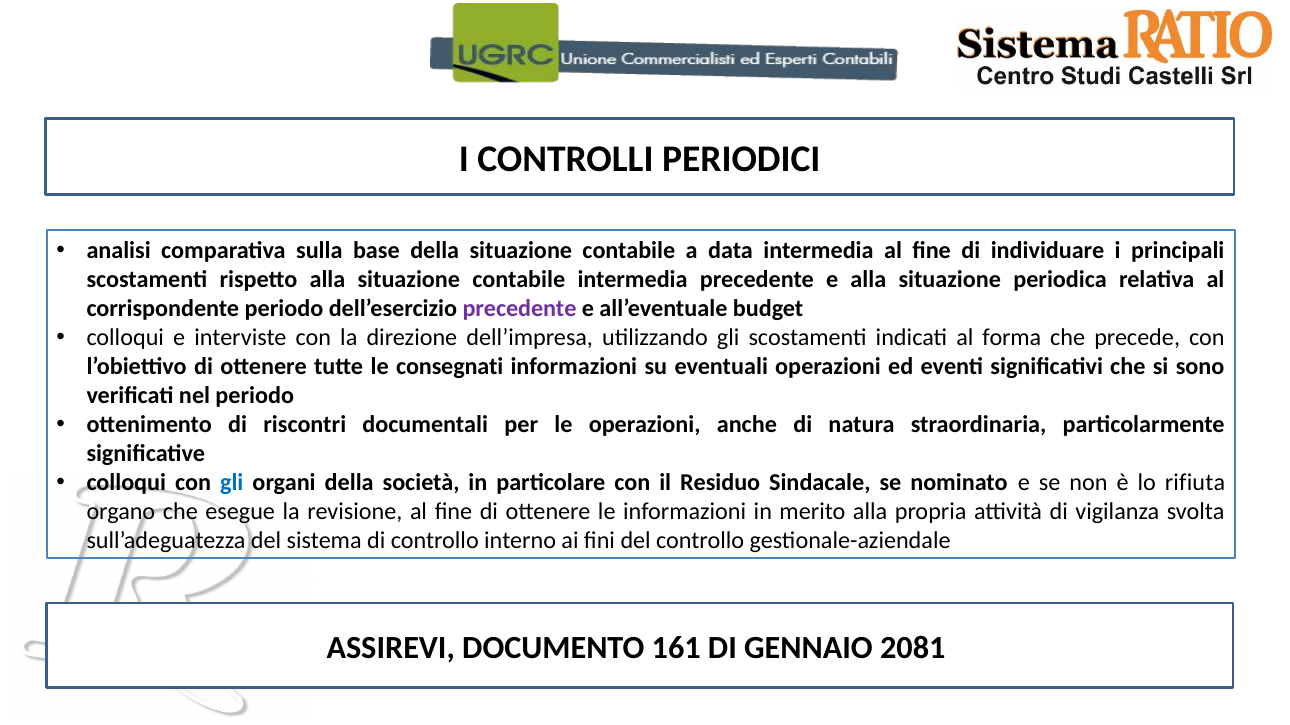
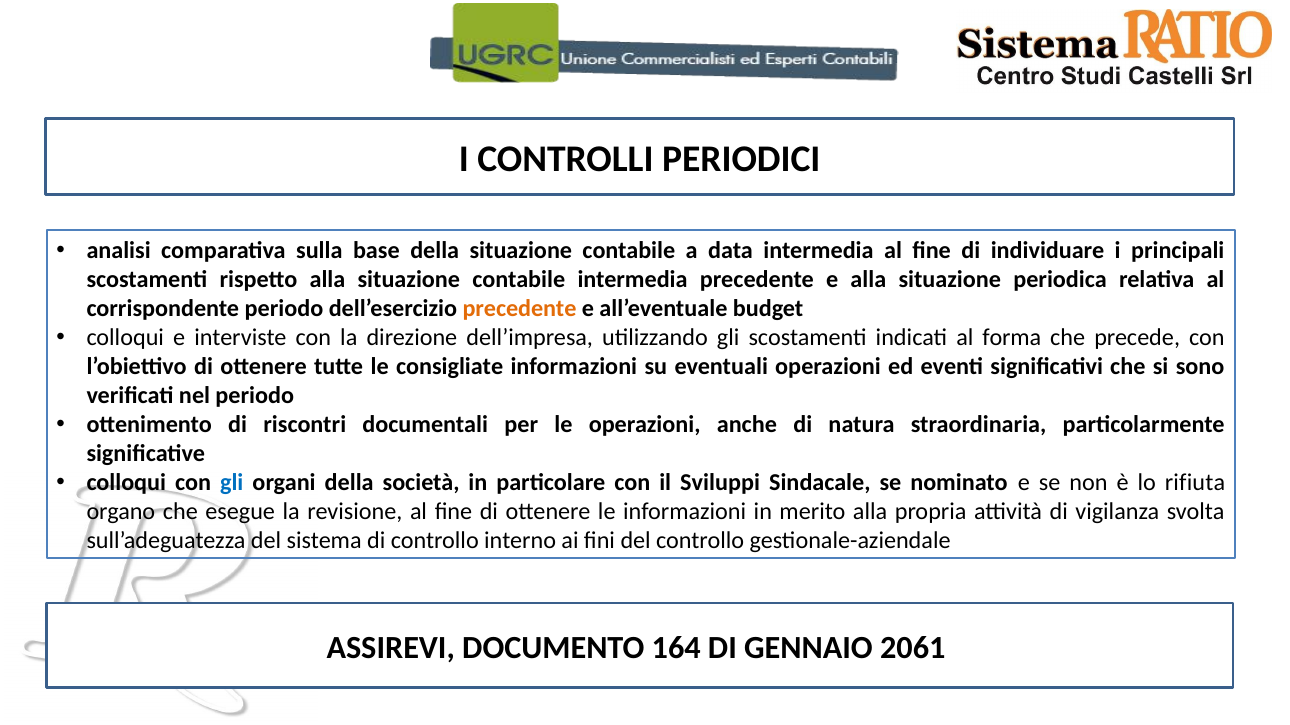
precedente colour: purple -> orange (519, 309)
consegnati: consegnati -> consigliate (450, 367)
Residuo: Residuo -> Sviluppi (720, 483)
161: 161 -> 164 (676, 648)
2081: 2081 -> 2061 (913, 648)
